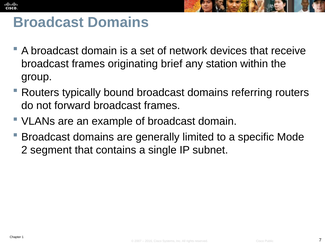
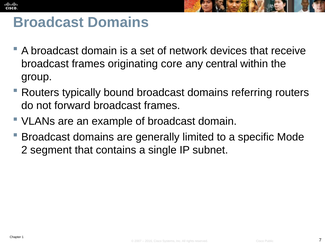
brief: brief -> core (172, 64)
station: station -> central (222, 64)
